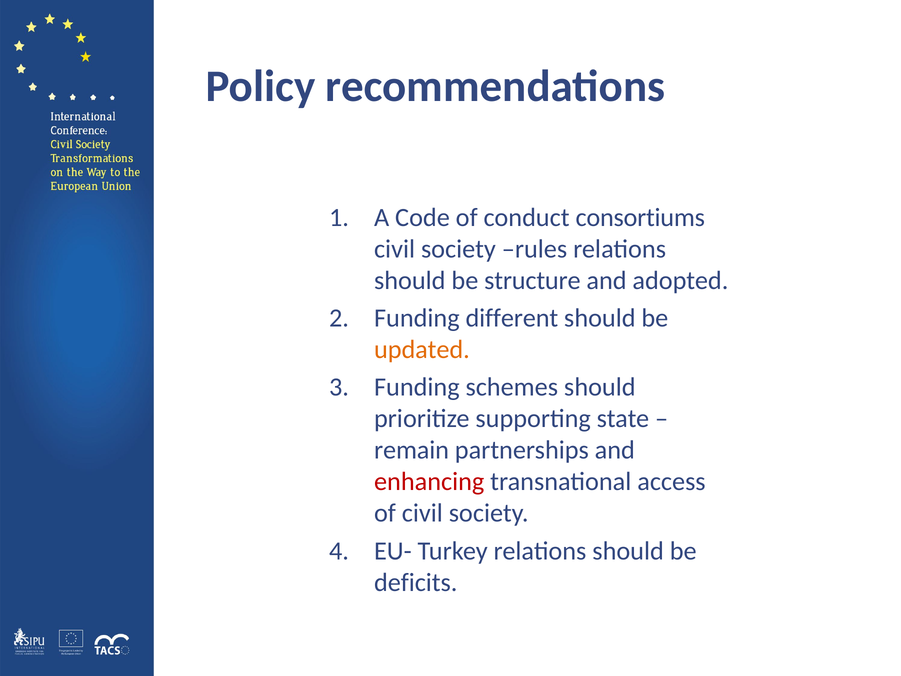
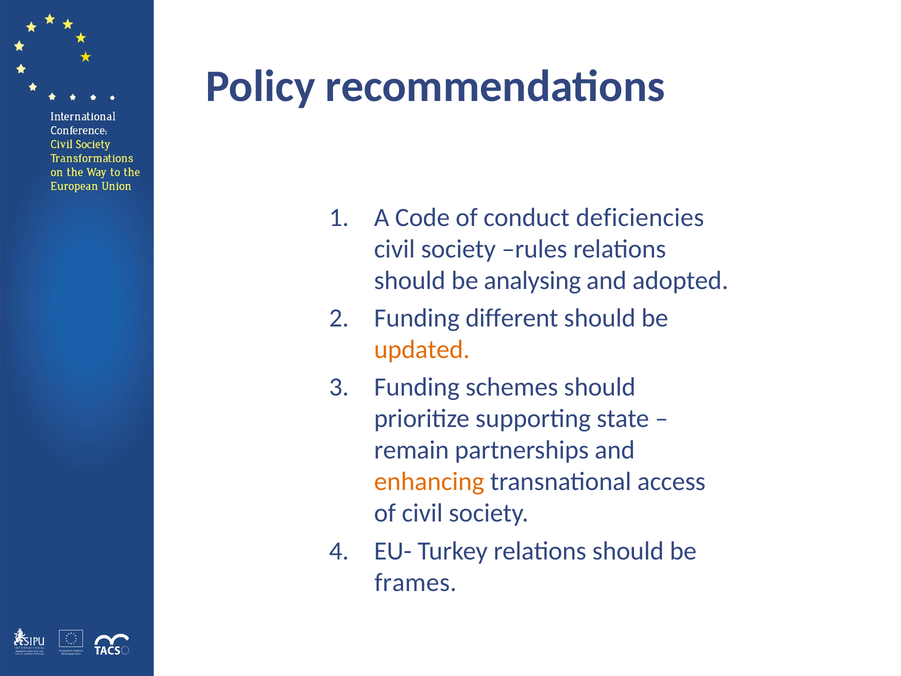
consortiums: consortiums -> deficiencies (640, 217)
structure: structure -> analysing (532, 280)
enhancing colour: red -> orange (429, 482)
deficits: deficits -> frames (416, 582)
